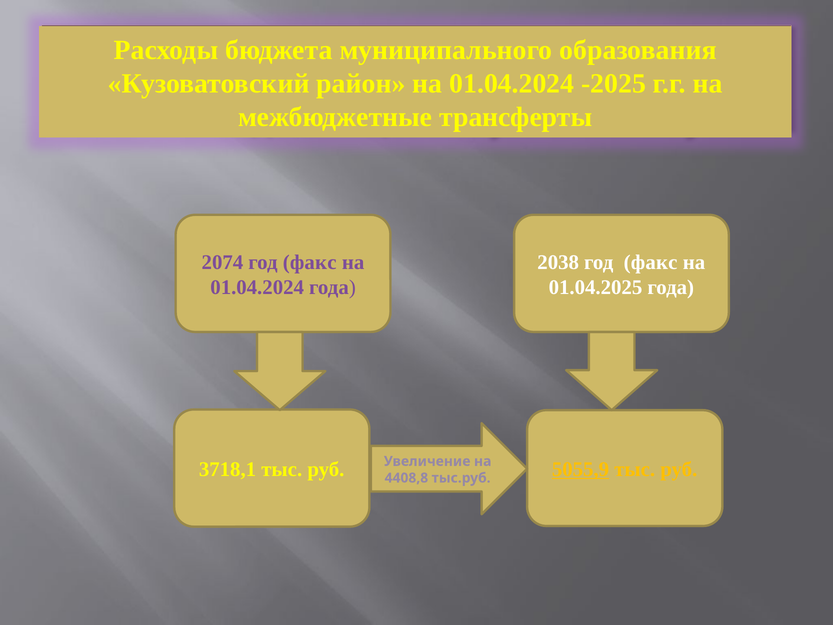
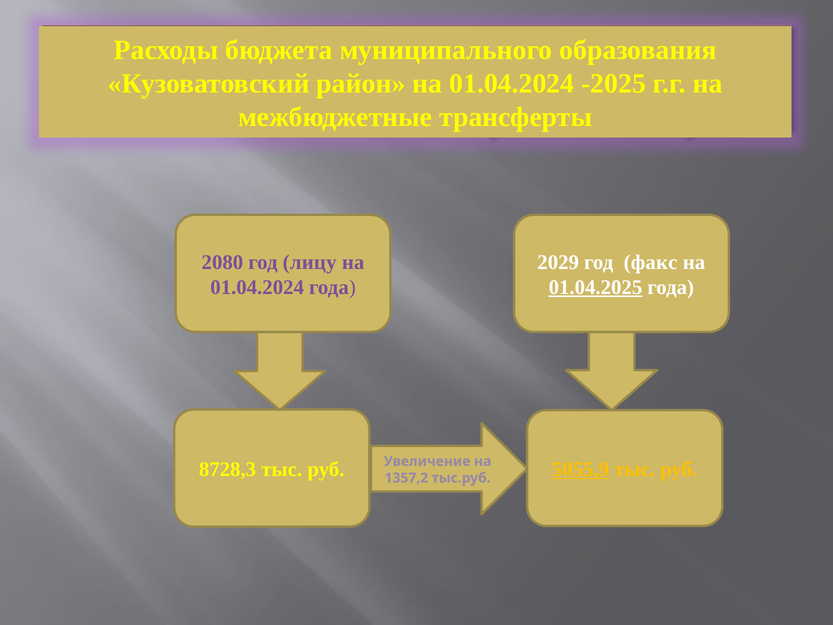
2074: 2074 -> 2080 (222, 262)
факс: факс -> лицу (310, 262)
2038: 2038 -> 2029 (558, 262)
01.04.2025 underline: none -> present (595, 287)
3718,1: 3718,1 -> 8728,3 (228, 469)
4408,8: 4408,8 -> 1357,2 (406, 478)
